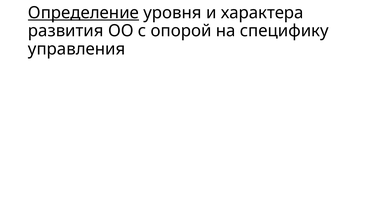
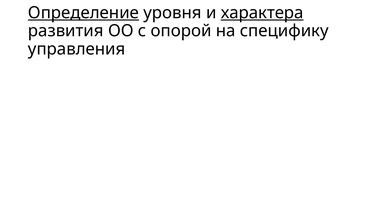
характера underline: none -> present (262, 13)
